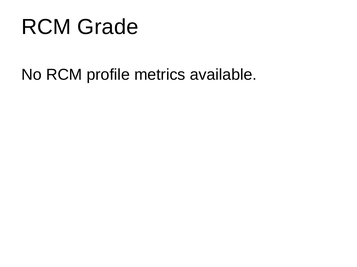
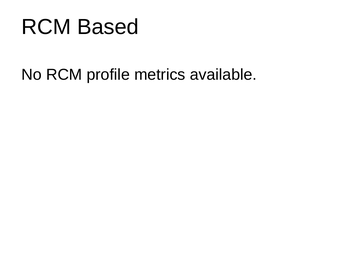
Grade: Grade -> Based (108, 27)
